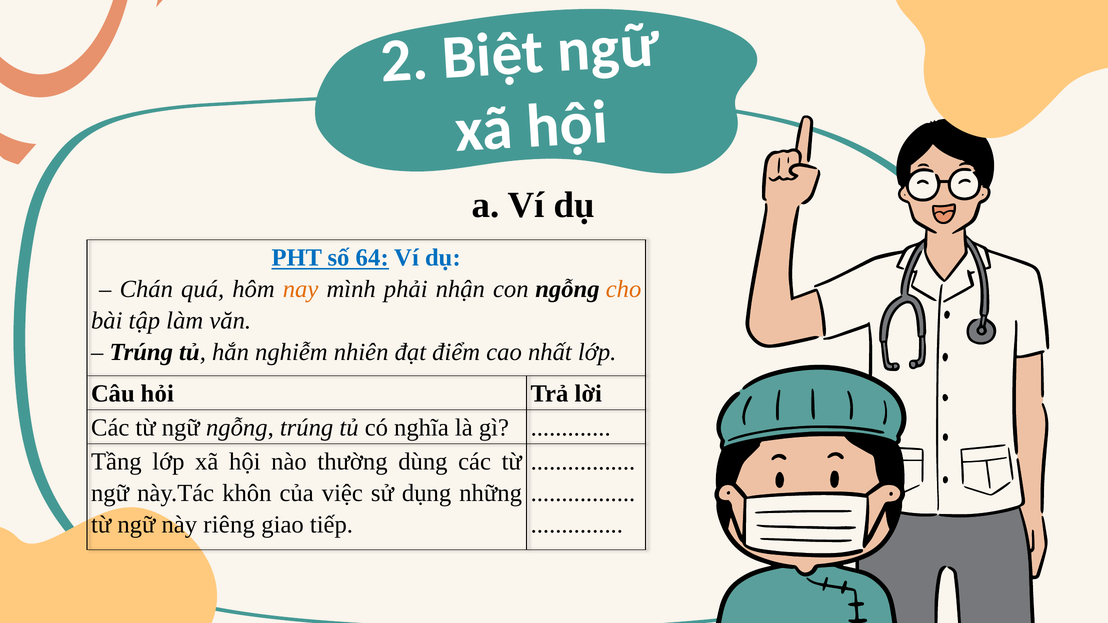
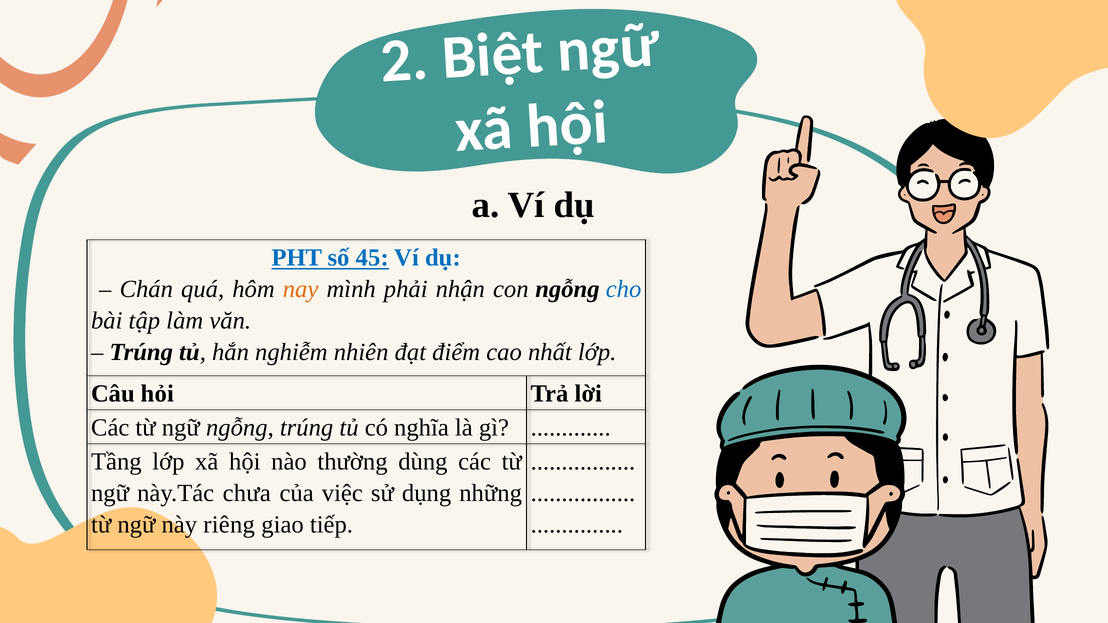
64: 64 -> 45 (372, 258)
cho colour: orange -> blue (624, 289)
khôn: khôn -> chưa (247, 493)
